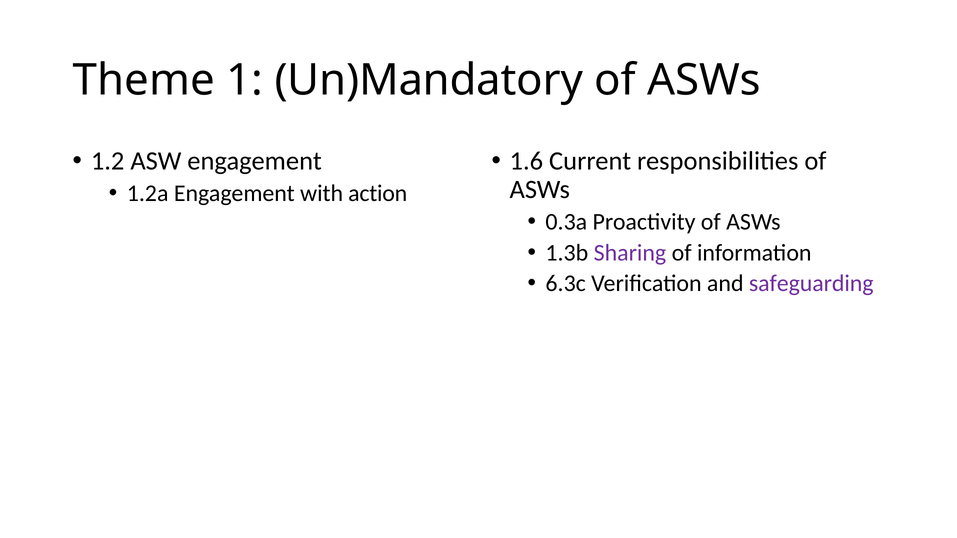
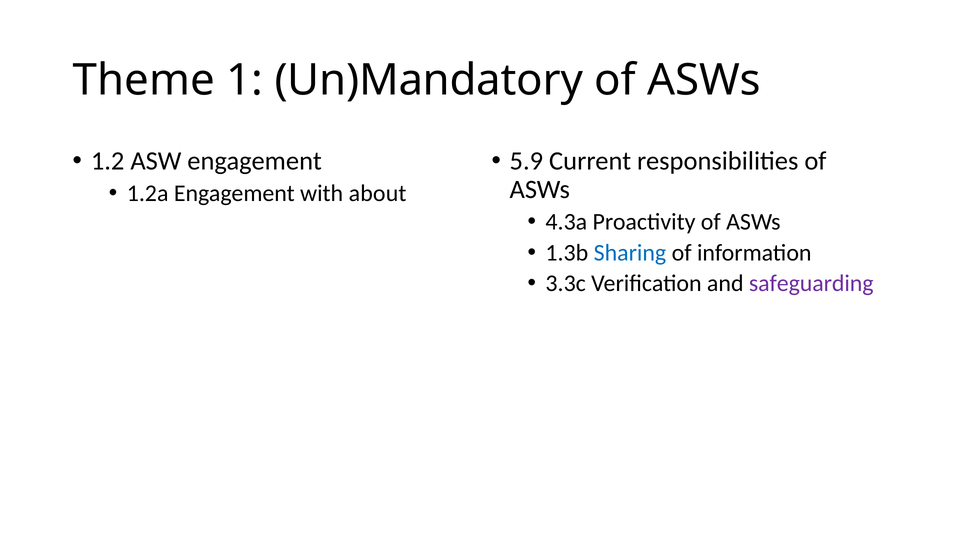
1.6: 1.6 -> 5.9 (526, 161)
action: action -> about (378, 193)
0.3a: 0.3a -> 4.3a (566, 222)
Sharing colour: purple -> blue (630, 253)
6.3c: 6.3c -> 3.3c (566, 284)
